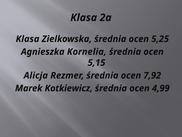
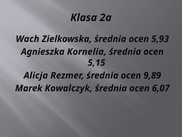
Klasa: Klasa -> Wach (28, 39)
5,25: 5,25 -> 5,93 (160, 39)
7,92: 7,92 -> 9,89 (152, 75)
Kotkiewicz: Kotkiewicz -> Kowalczyk (69, 88)
4,99: 4,99 -> 6,07 (161, 88)
